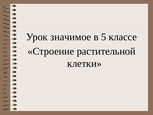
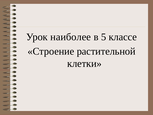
значимое: значимое -> наиболее (71, 37)
